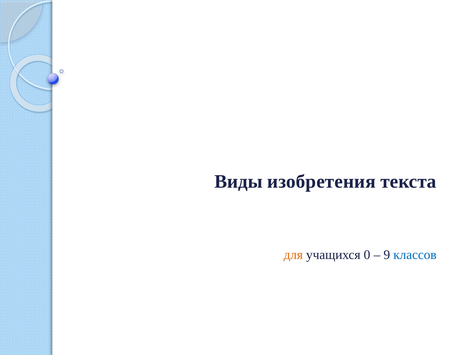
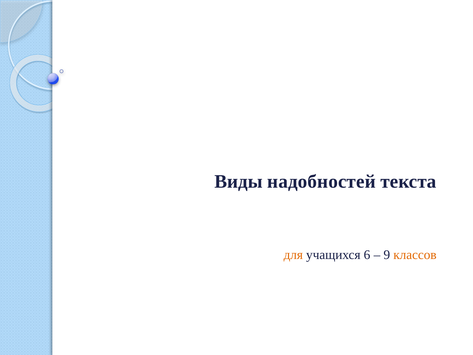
изобретения: изобретения -> надобностей (322, 181)
0: 0 -> 6 (367, 255)
классов colour: blue -> orange (415, 255)
